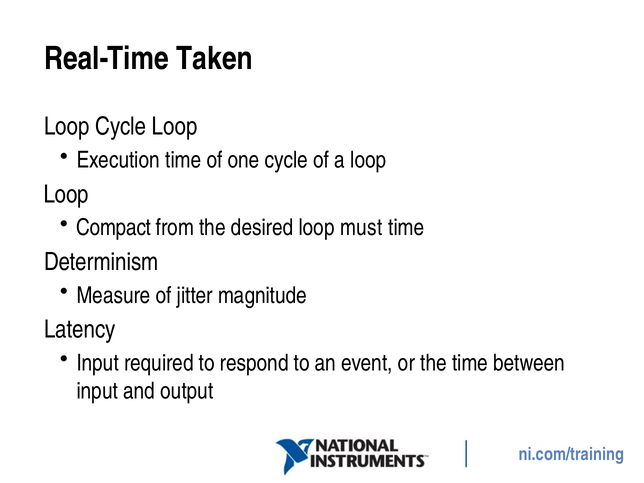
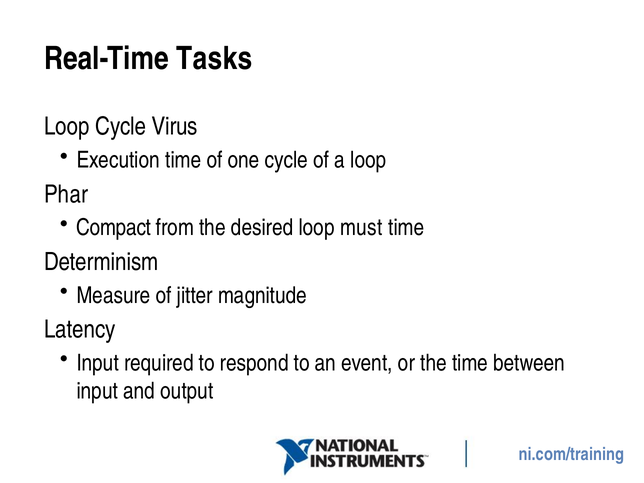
Taken: Taken -> Tasks (215, 59)
Cycle Loop: Loop -> Virus (175, 127)
Loop: Loop -> Phar (66, 194)
